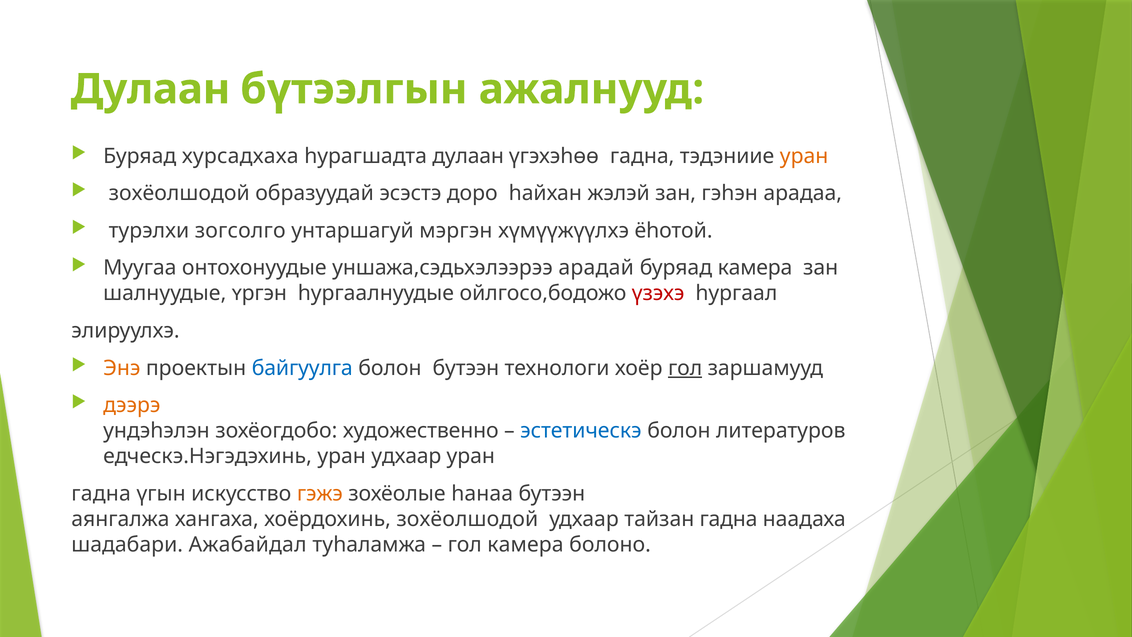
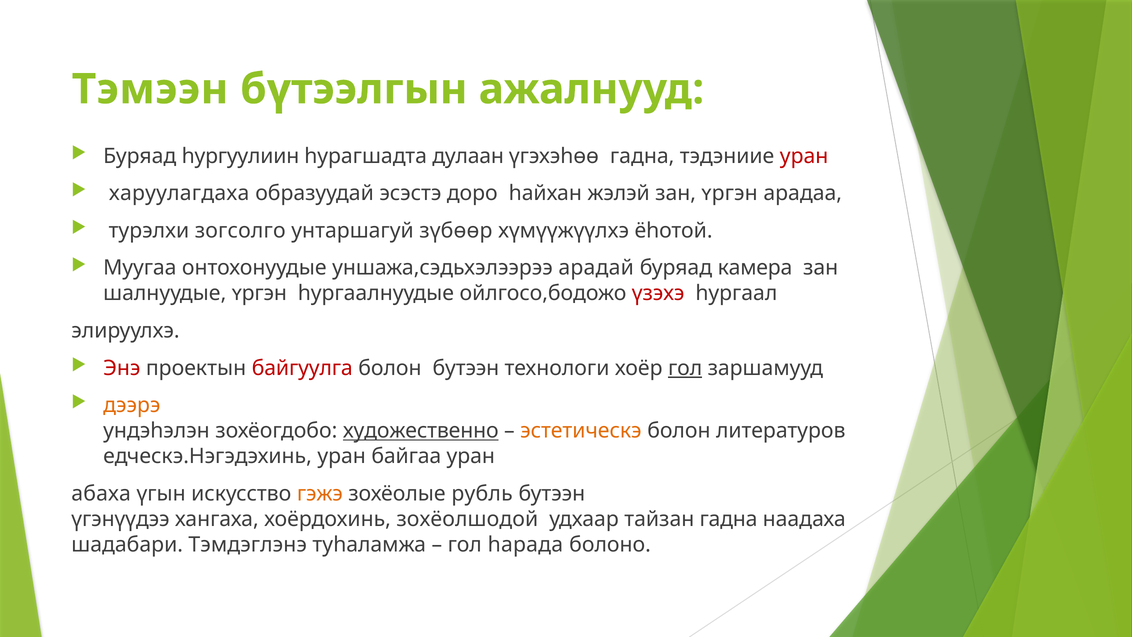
Дулаан: Дулаан -> Тэмээн (150, 89)
хурсадхаха: хурсадхаха -> hургуулиин (240, 156)
уран colour: orange -> red (804, 156)
зохёолшодой: зохёолшодой -> харуулагдаха (179, 193)
зан гэhэн: гэhэн -> ʏргэн (730, 193)
мэргэн: мэргэн -> зүбөөр (456, 231)
Энэ colour: orange -> red (122, 368)
байгуулга colour: blue -> red (302, 368)
художественно underline: none -> present (421, 431)
эстетическэ colour: blue -> orange (581, 431)
уран удхаар: удхаар -> байгаа (406, 456)
гадна: гадна -> абаха (101, 493)
hанаа: hанаа -> рубль (482, 493)
аянгалжа: аянгалжа -> үгэнүүдээ (120, 519)
Ажабайдал: Ажабайдал -> Тэмдэглэнэ (248, 544)
гол камера: камера -> hарада (525, 544)
